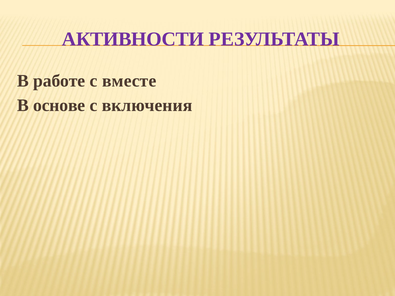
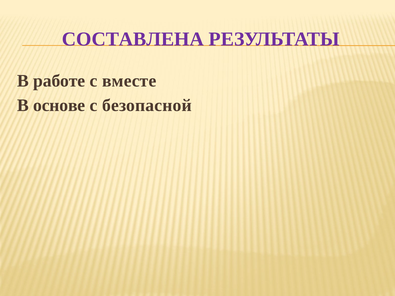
АКТИВНОСТИ: АКТИВНОСТИ -> СОСТАВЛЕНА (133, 39)
включения: включения -> безопасной (147, 105)
